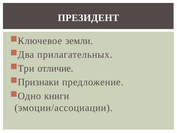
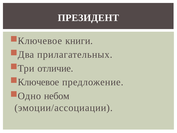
земли: земли -> книги (79, 41)
Признаки: Признаки -> Ключевое (38, 82)
книги: книги -> небом (57, 96)
